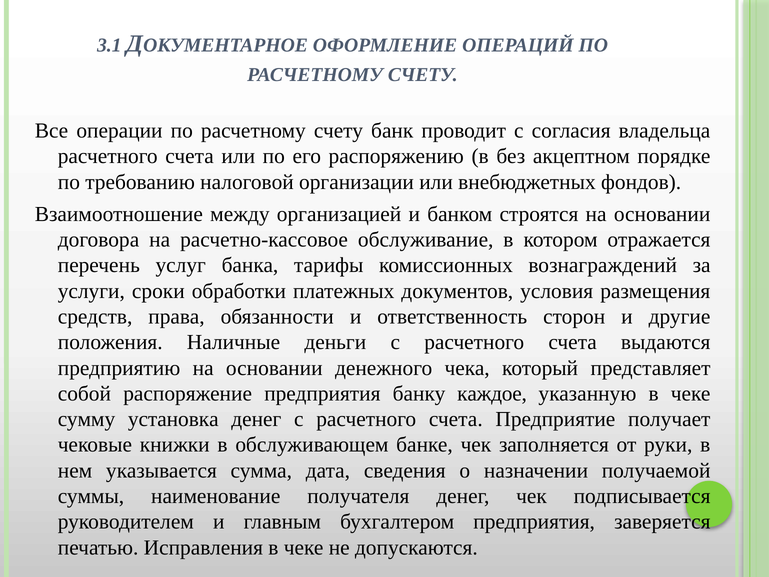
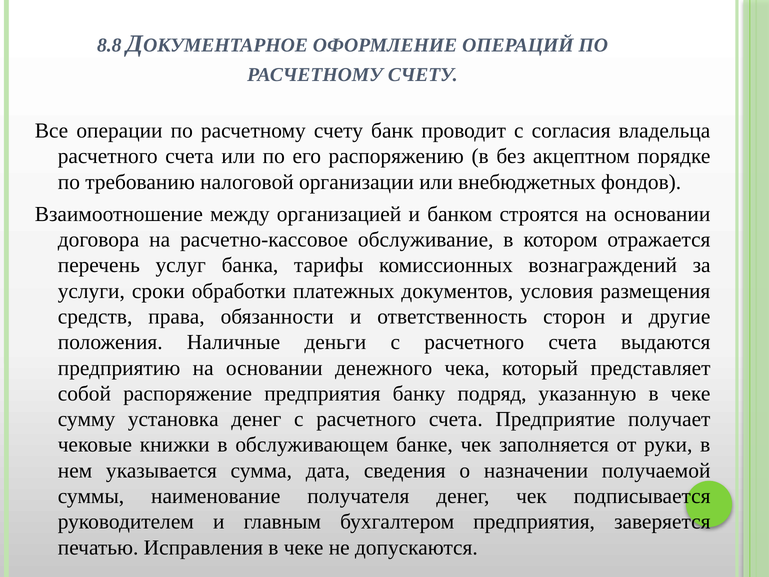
3.1: 3.1 -> 8.8 (109, 45)
каждое: каждое -> подряд (492, 393)
